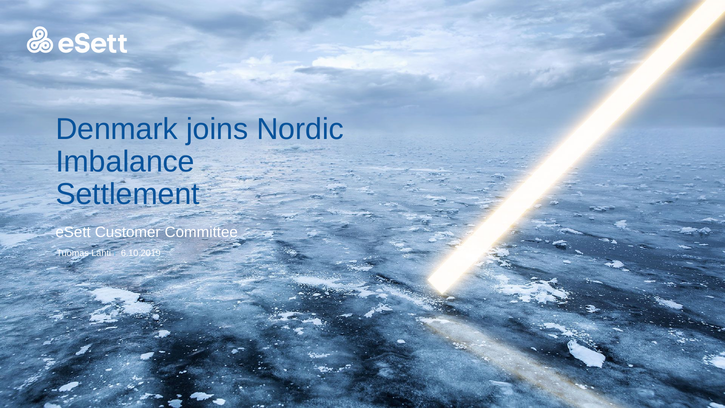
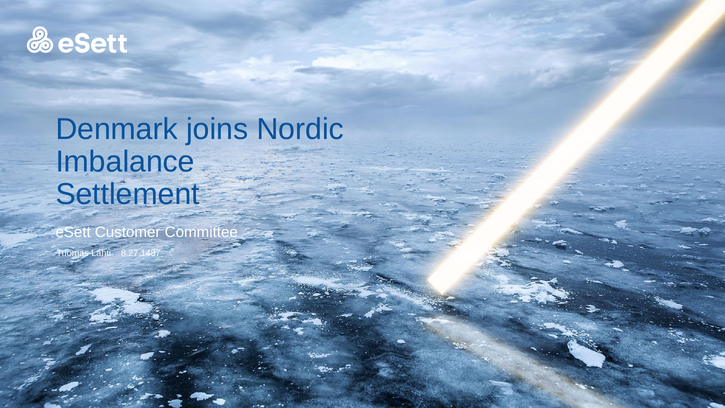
6.10.2019: 6.10.2019 -> 8.27.1487 (141, 253)
